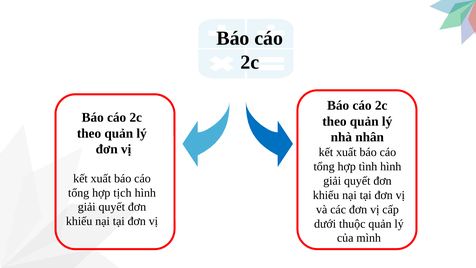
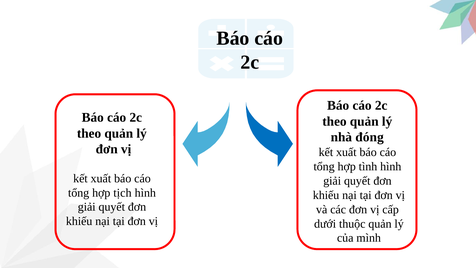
nhân: nhân -> đóng (370, 137)
